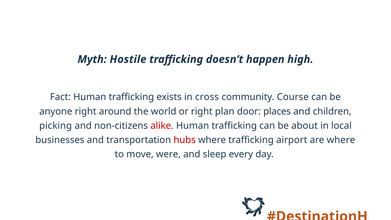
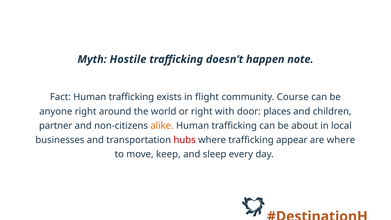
high: high -> note (300, 59)
cross: cross -> flight (207, 97)
plan: plan -> with (225, 111)
picking: picking -> partner (56, 126)
alike colour: red -> orange (162, 126)
airport: airport -> appear (292, 140)
were: were -> keep (168, 154)
